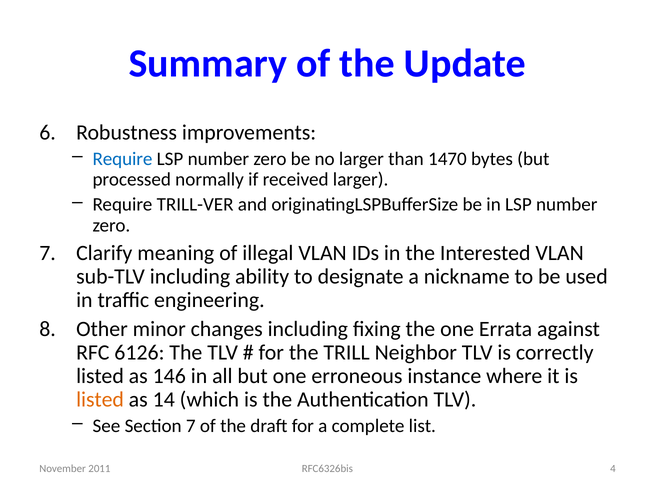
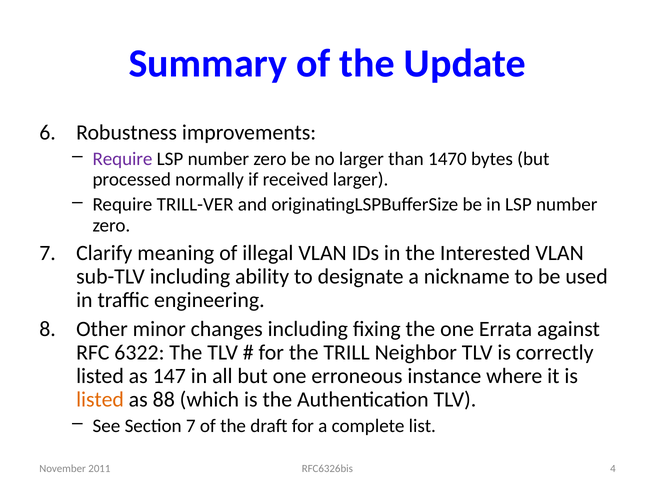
Require colour: blue -> purple (122, 159)
6126: 6126 -> 6322 (139, 353)
146: 146 -> 147 (169, 376)
14: 14 -> 88 (164, 400)
